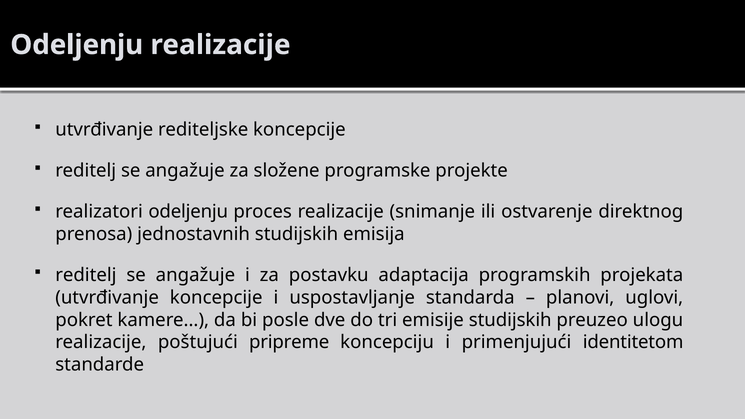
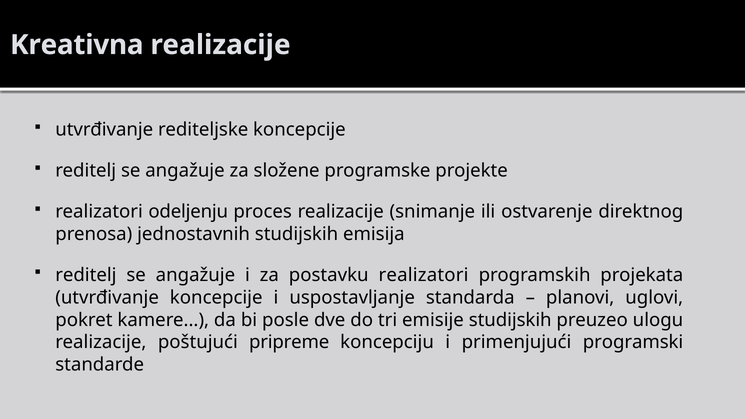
Odeljenju: Odeljenju -> Kreativna (77, 45)
postavku adaptacija: adaptacija -> realizatori (424, 275)
identitetom: identitetom -> programski (633, 342)
